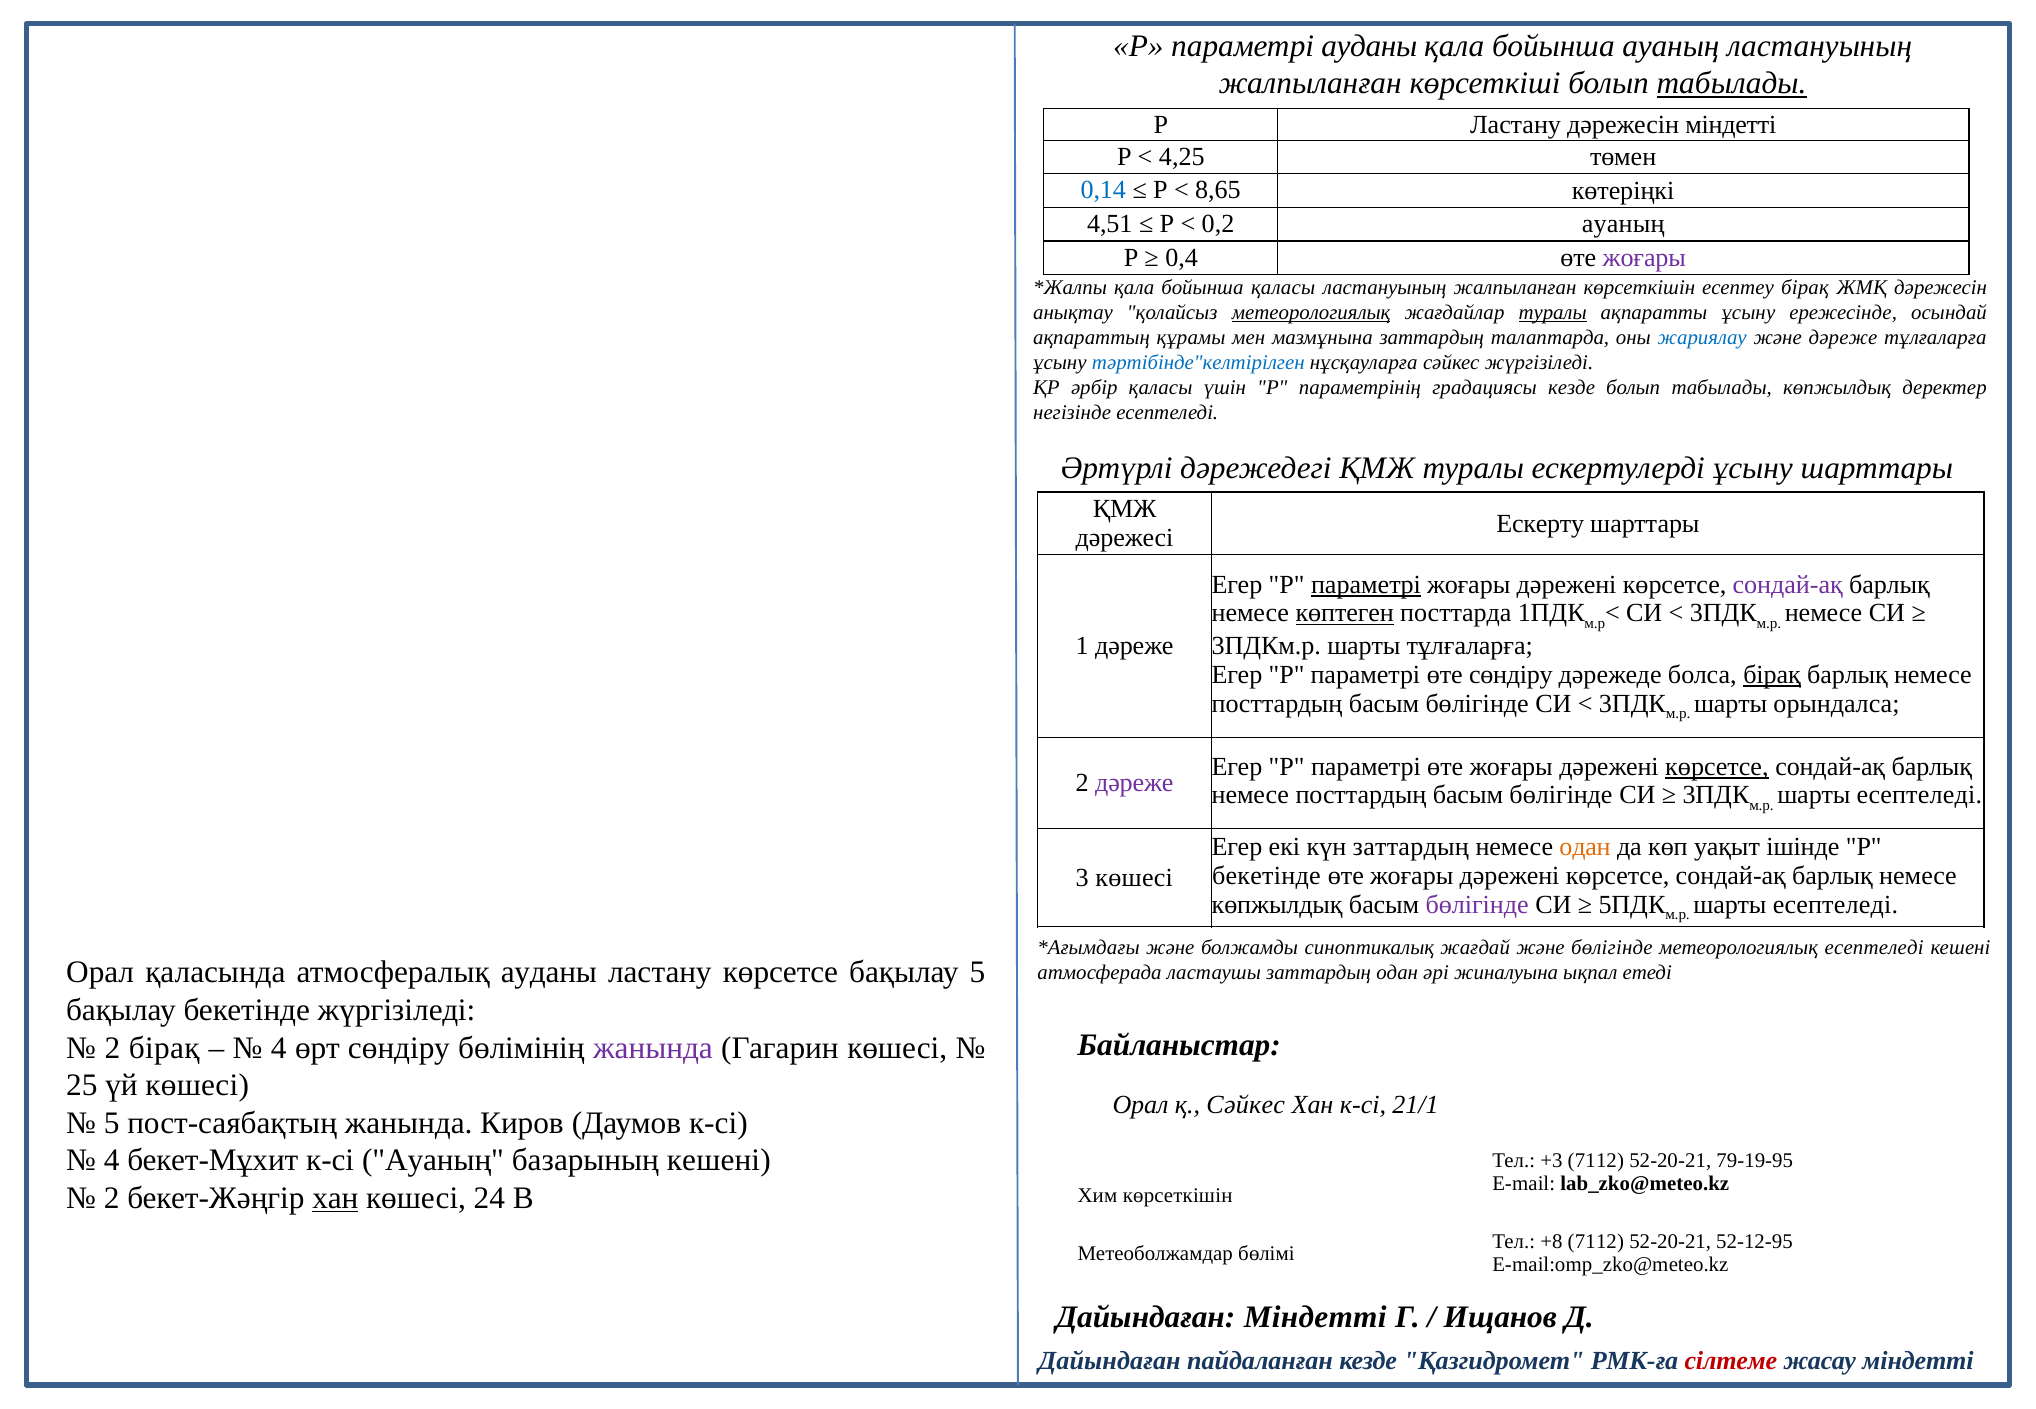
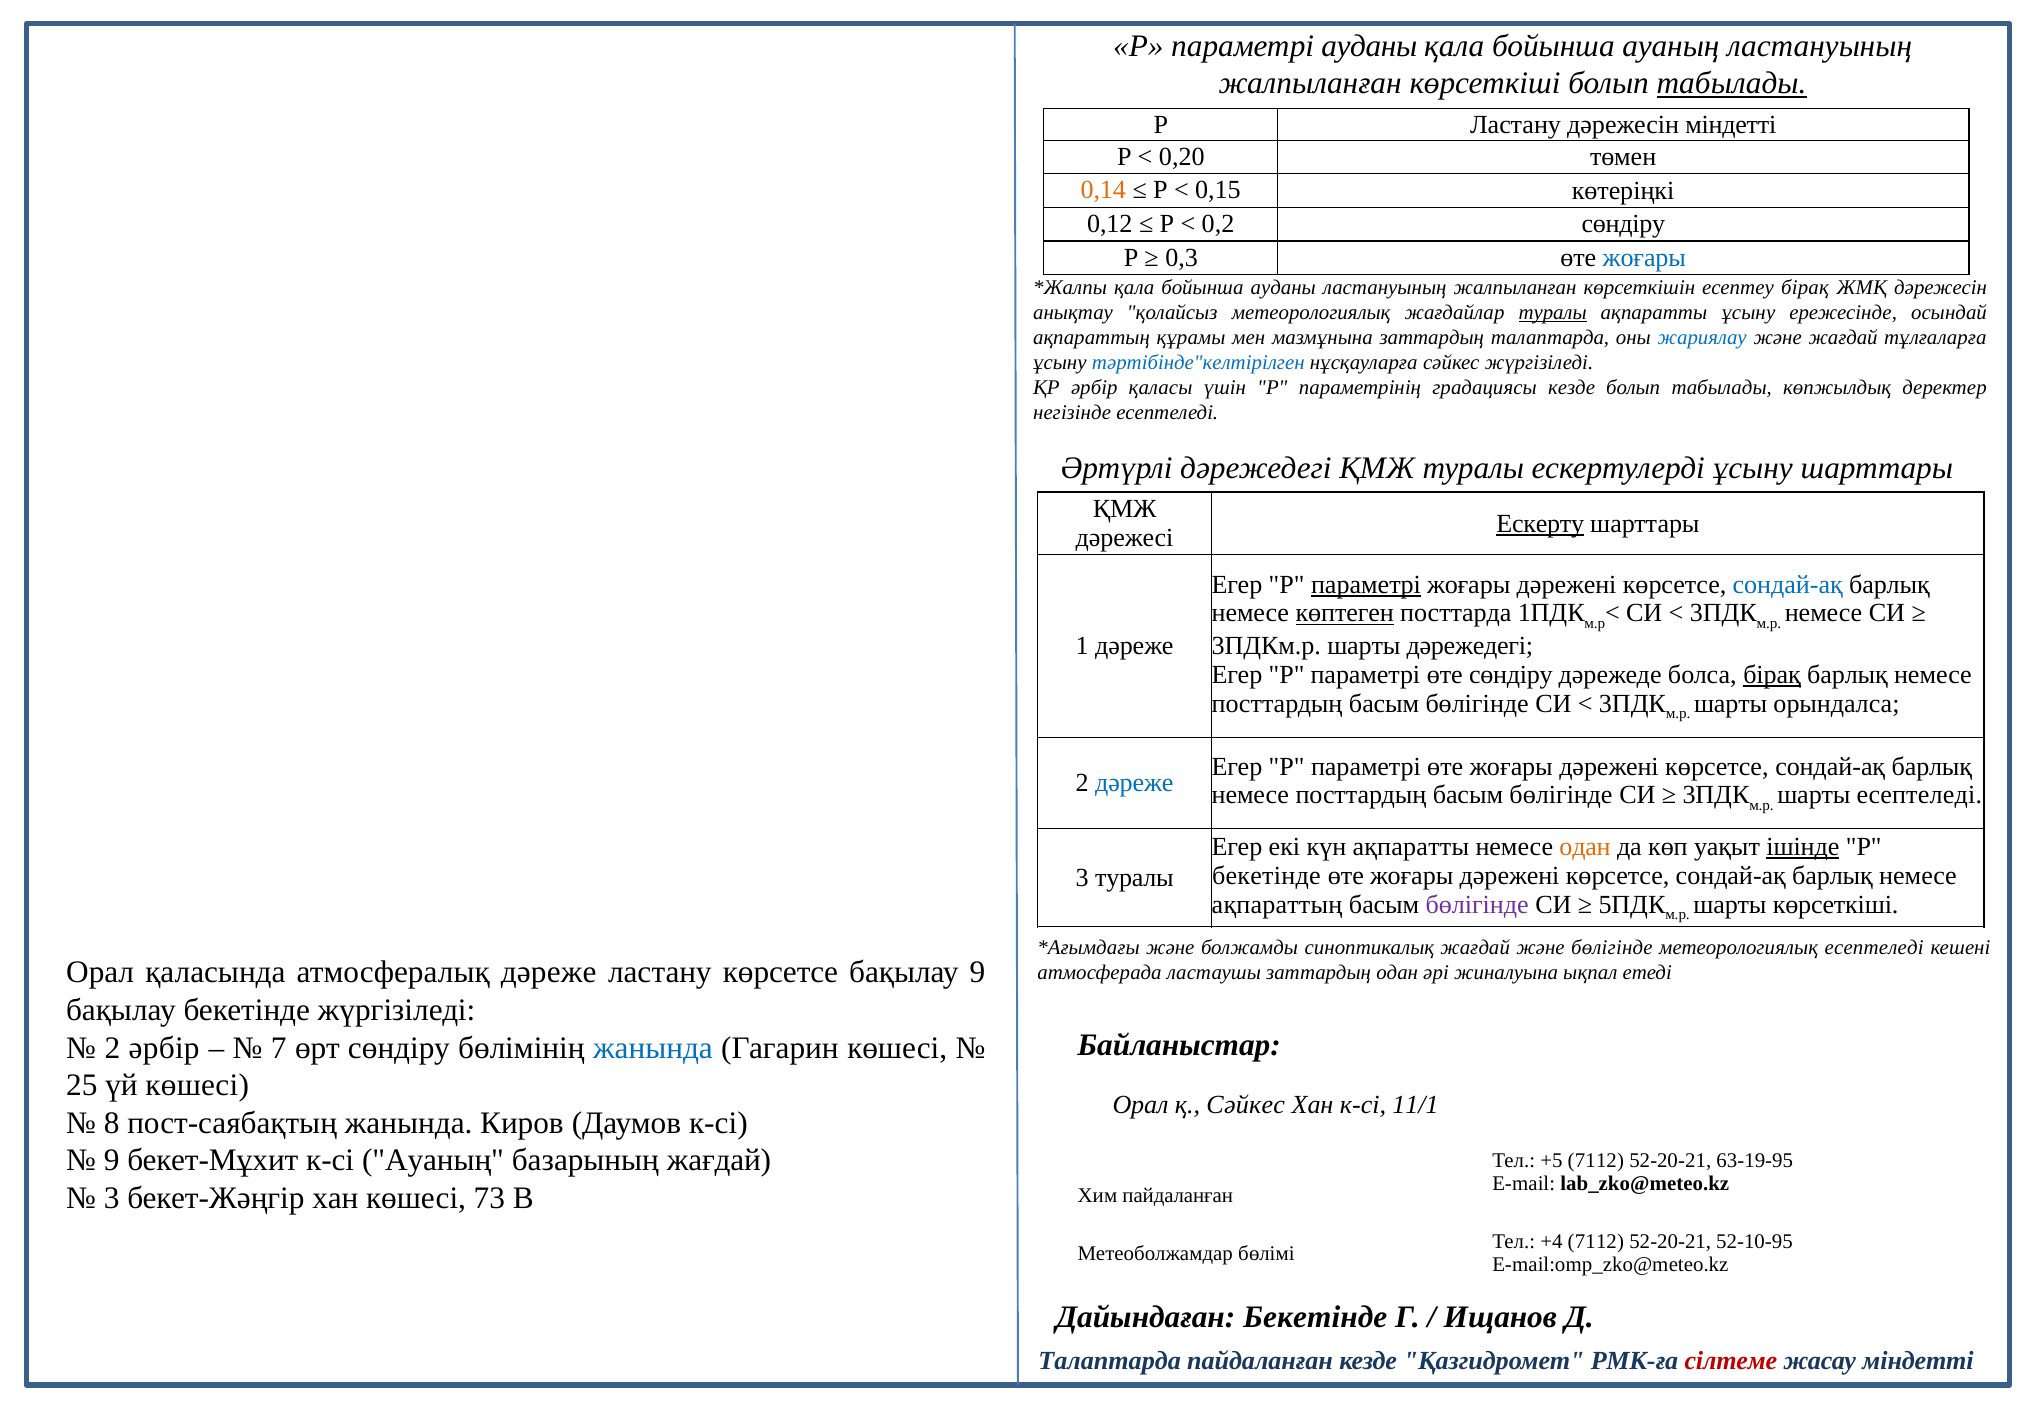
4,25: 4,25 -> 0,20 (1182, 157)
0,14 colour: blue -> orange (1103, 190)
8,65: 8,65 -> 0,15 (1218, 190)
4,51: 4,51 -> 0,12 (1110, 224)
0,2 ауаның: ауаның -> сөндіру (1623, 224)
0,4: 0,4 -> 0,3 (1182, 258)
жоғары colour: purple -> blue (1644, 258)
бойынша қаласы: қаласы -> ауданы (1283, 287)
метеорологиялық underline: present -> none (1311, 312)
және дәреже: дәреже -> жағдай (1843, 337)
Ескерту underline: none -> present (1540, 524)
сондай-ақ colour: purple -> blue (1788, 585)
шарты тұлғаларға: тұлғаларға -> дәрежедегі (1470, 646)
көрсетсе underline: present -> none (1717, 767)
дәреже colour: purple -> blue (1134, 783)
күн заттардың: заттардың -> ақпаратты (1411, 847)
ішінде underline: none -> present (1803, 847)
3 көшесі: көшесі -> туралы (1134, 878)
көпжылдық: көпжылдық -> ақпараттың (1277, 905)
есептеледі: есептеледі -> көрсеткіші (1836, 905)
атмосфералық ауданы: ауданы -> дәреже (549, 973)
бақылау 5: 5 -> 9 (978, 973)
2 бірақ: бірақ -> әрбір (164, 1048)
4: 4 -> 7 (279, 1048)
жанында colour: purple -> blue (653, 1048)
21/1: 21/1 -> 11/1 (1416, 1106)
5: 5 -> 8 (112, 1123)
4: 4 -> 9 (112, 1161)
базарының кешені: кешені -> жағдай (719, 1161)
+3: +3 -> +5 (1551, 1161)
79-19-95: 79-19-95 -> 63-19-95 (1755, 1161)
2: 2 -> 3 (112, 1199)
хан underline: present -> none (335, 1199)
24: 24 -> 73 (489, 1199)
Хим көрсеткішін: көрсеткішін -> пайдаланған (1178, 1196)
+8: +8 -> +4 (1551, 1242)
52-12-95: 52-12-95 -> 52-10-95 (1754, 1242)
Дайындаған Міндетті: Міндетті -> Бекетінде (1315, 1318)
Дайындаған: Дайындаған -> Талаптарда (1110, 1361)
